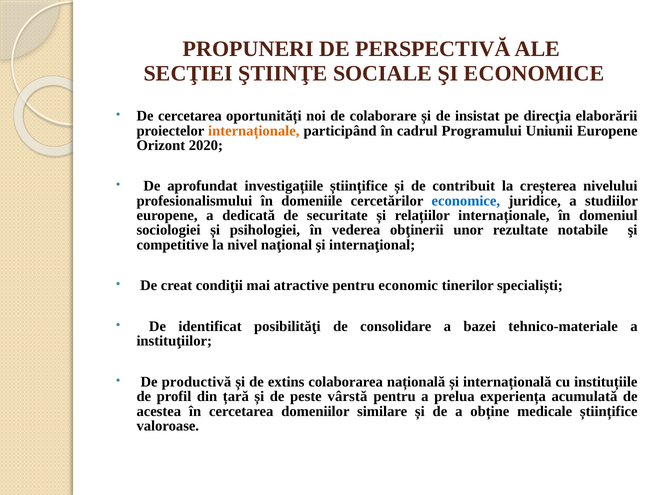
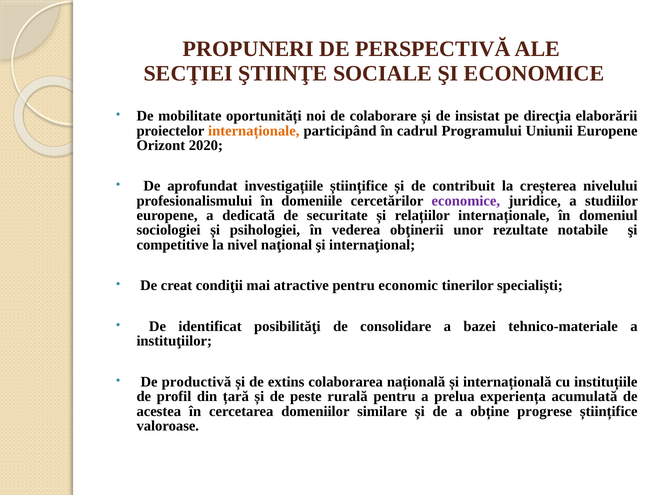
De cercetarea: cercetarea -> mobilitate (190, 116)
economice colour: blue -> purple (466, 201)
vârstă: vârstă -> rurală (348, 397)
medicale: medicale -> progrese (545, 411)
